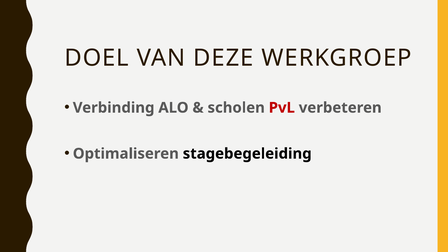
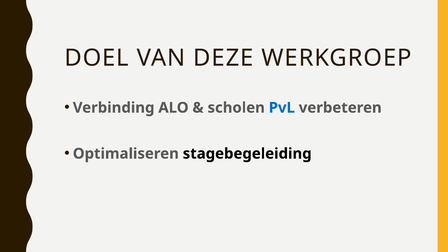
PvL colour: red -> blue (282, 108)
